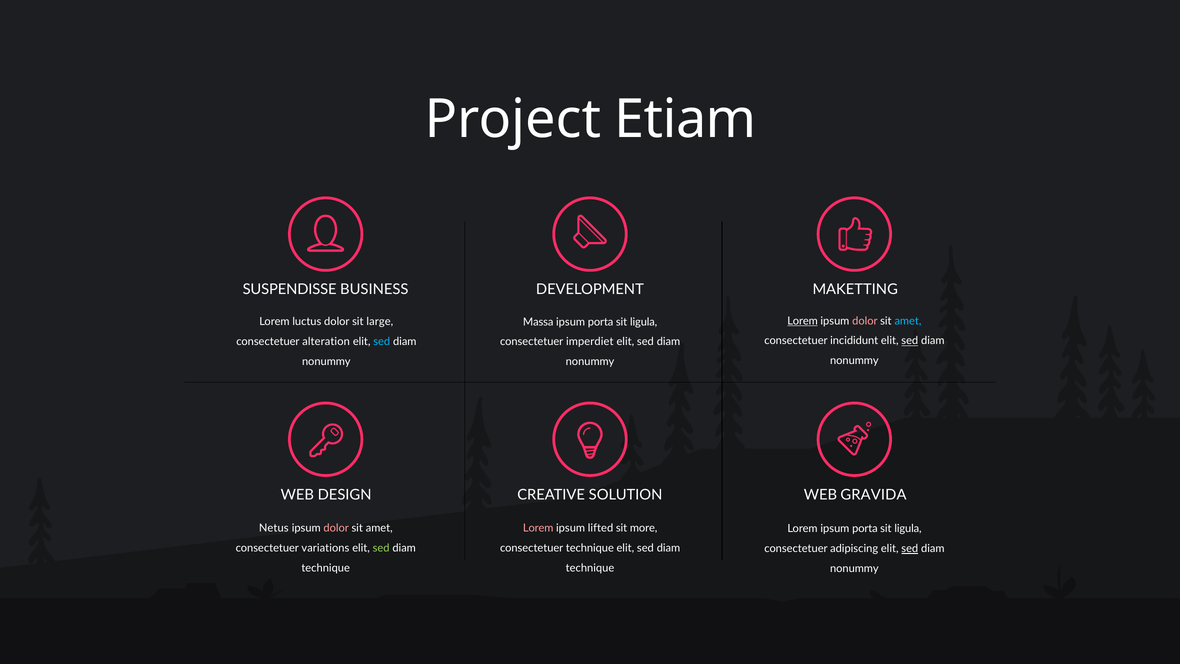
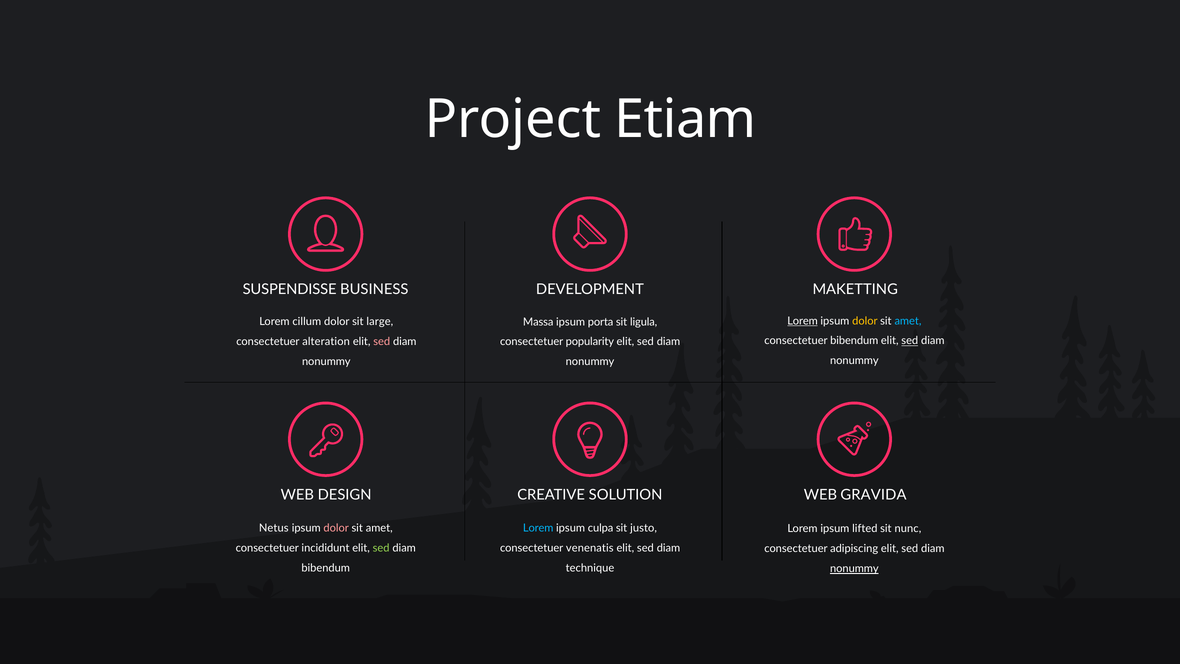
dolor colour: pink -> yellow (865, 321)
luctus: luctus -> cillum (307, 321)
consectetuer incididunt: incididunt -> bibendum (854, 341)
sed colour: light blue -> pink (382, 341)
imperdiet: imperdiet -> popularity (590, 342)
Lorem colour: pink -> light blue (538, 528)
lifted: lifted -> culpa (601, 528)
more: more -> justo (644, 528)
Lorem ipsum porta: porta -> lifted (865, 529)
ligula: ligula -> nunc (908, 529)
variations: variations -> incididunt (325, 548)
consectetuer technique: technique -> venenatis (590, 548)
sed underline: present -> none (910, 549)
technique: technique -> bibendum (326, 568)
nonummy underline: none -> present (854, 568)
